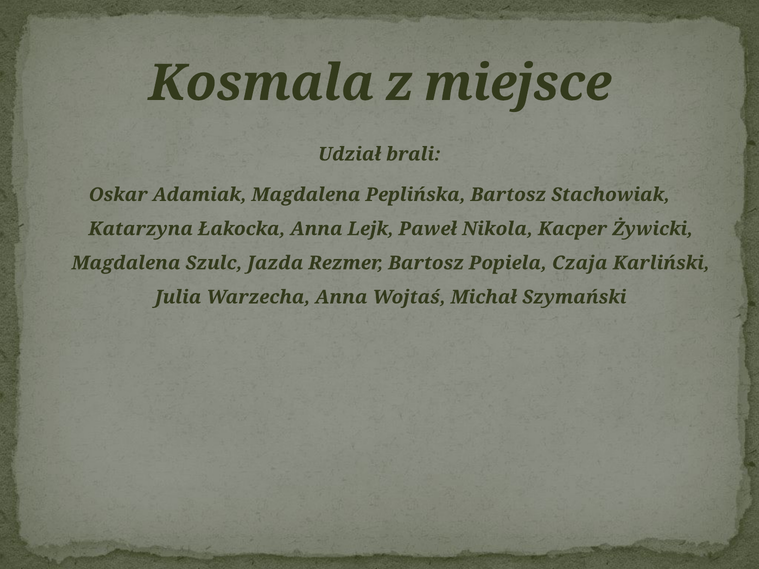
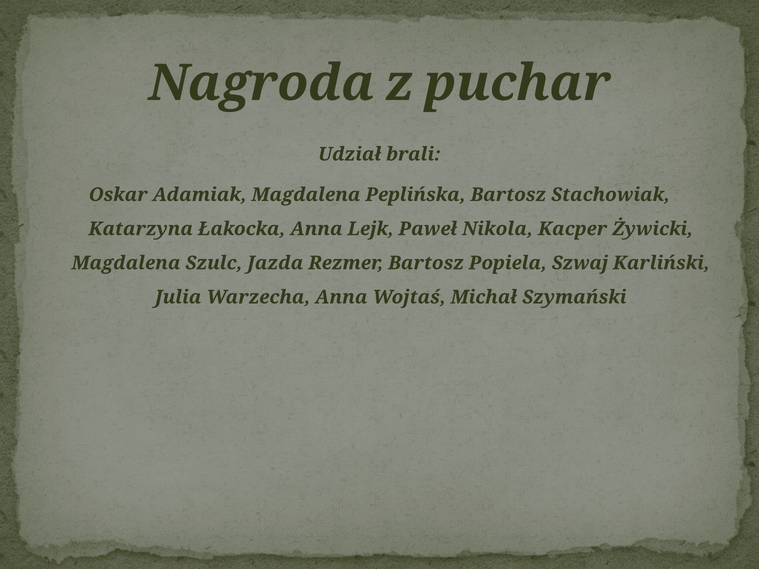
Kosmala: Kosmala -> Nagroda (262, 83)
miejsce: miejsce -> puchar (518, 83)
Czaja: Czaja -> Szwaj (580, 263)
